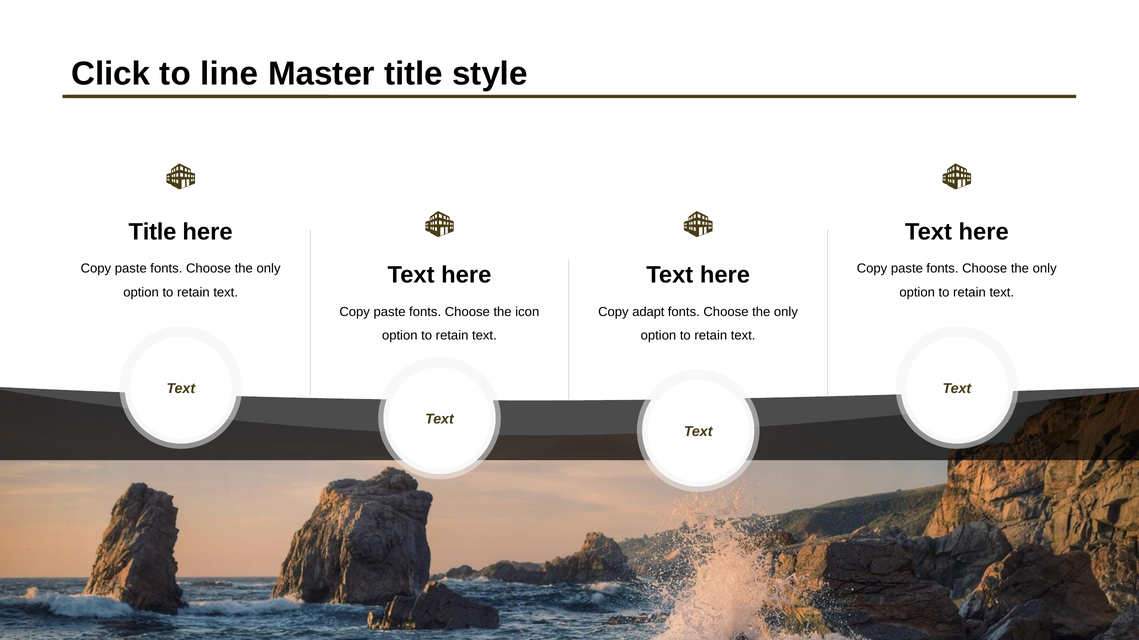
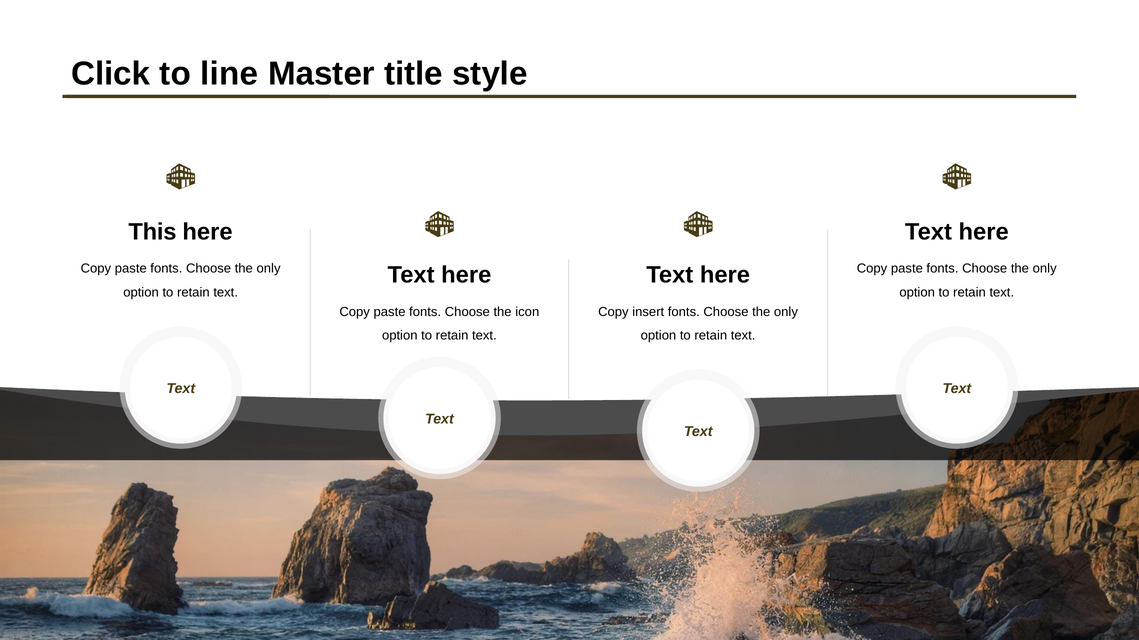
Title: Title -> This (152, 232)
adapt: adapt -> insert (648, 312)
